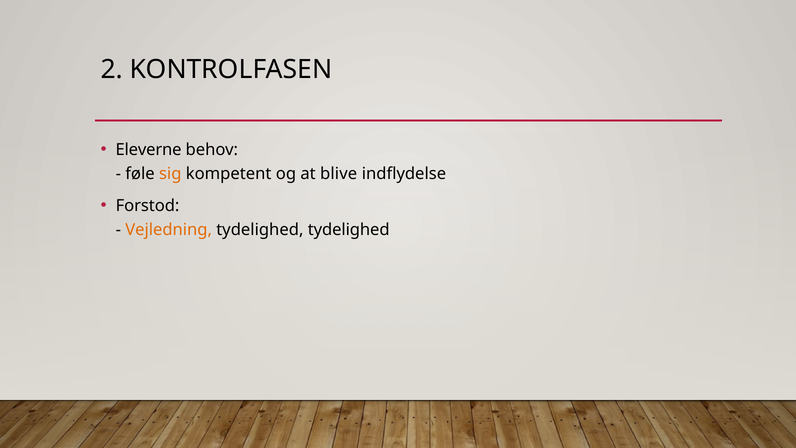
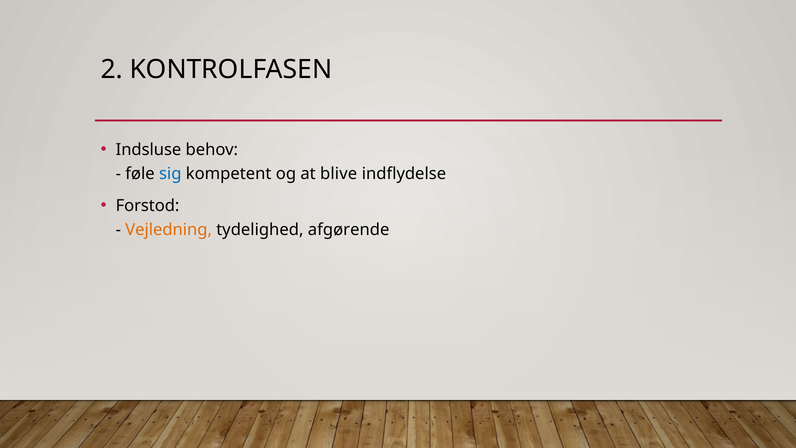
Eleverne: Eleverne -> Indsluse (148, 150)
sig colour: orange -> blue (170, 174)
tydelighed tydelighed: tydelighed -> afgørende (349, 230)
